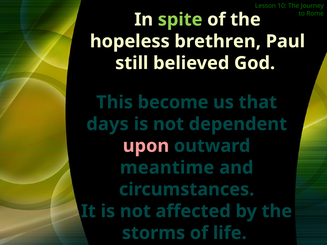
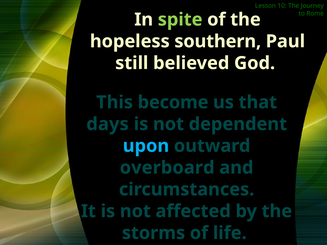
brethren: brethren -> southern (218, 41)
upon colour: pink -> light blue (146, 146)
meantime: meantime -> overboard (167, 168)
